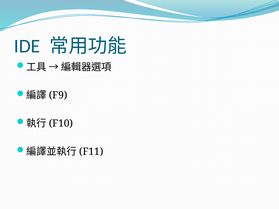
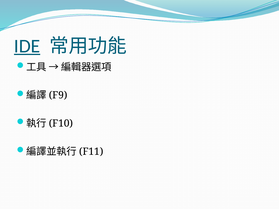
IDE underline: none -> present (27, 46)
